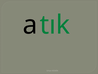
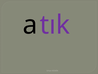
tık colour: green -> purple (55, 25)
